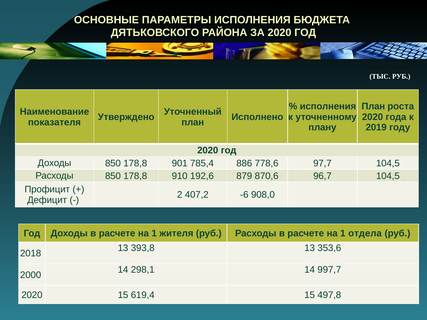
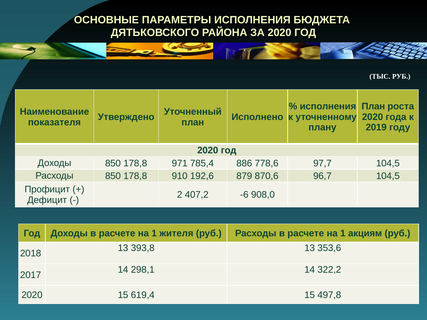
901: 901 -> 971 (180, 163)
отдела: отдела -> акциям (365, 234)
997,7: 997,7 -> 322,2 (329, 270)
2000: 2000 -> 2017 (31, 275)
